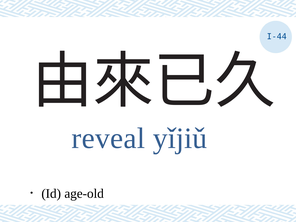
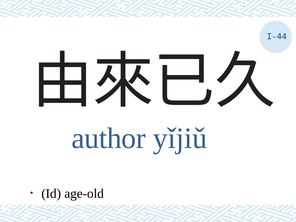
reveal: reveal -> author (109, 138)
